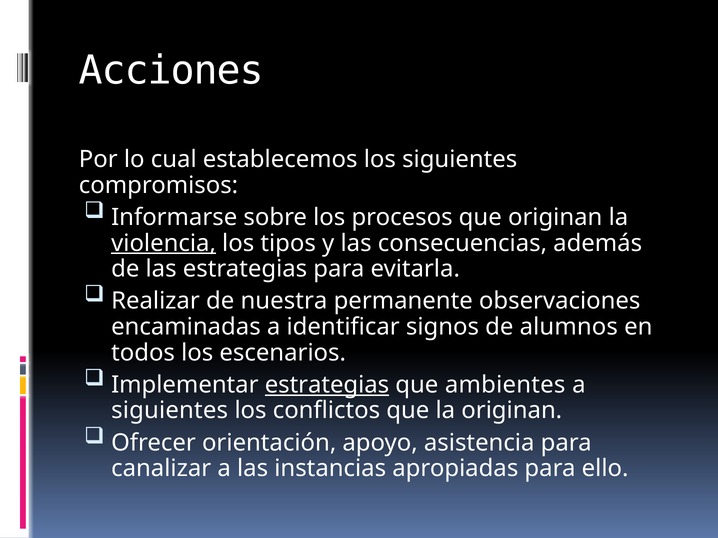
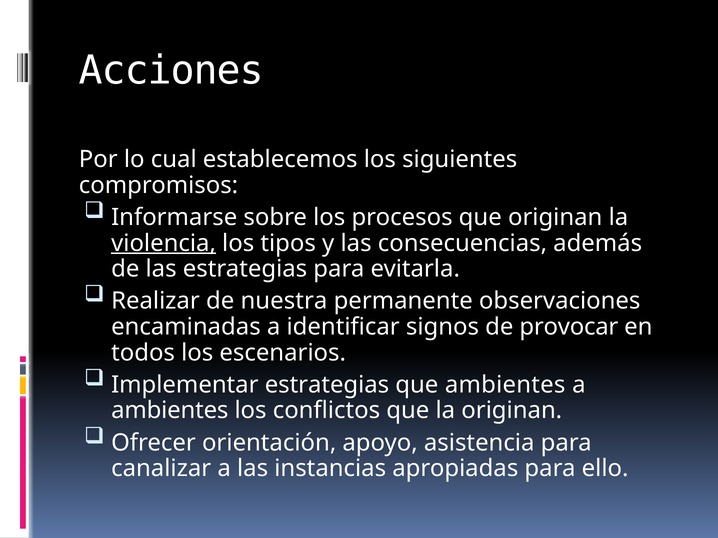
alumnos: alumnos -> provocar (569, 327)
estrategias underline: present -> none (327, 385)
siguientes: siguientes -> ambientes (170, 411)
